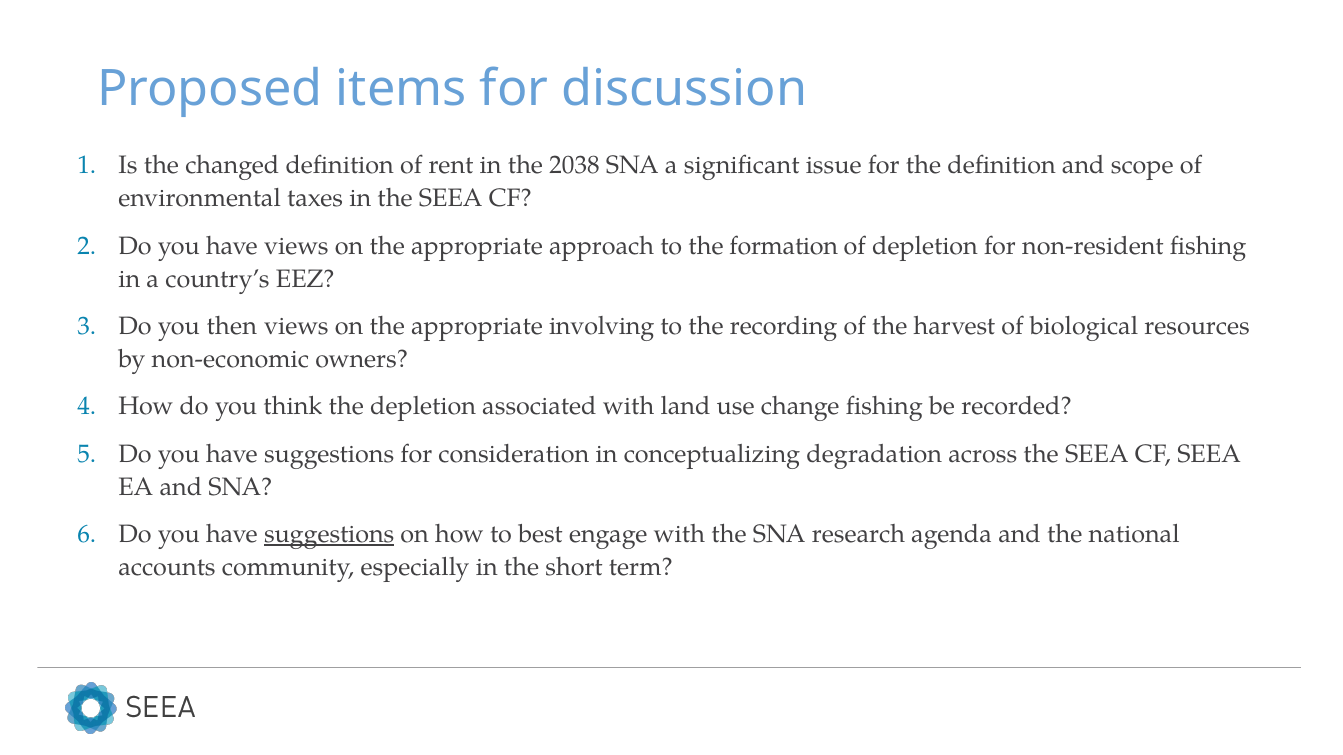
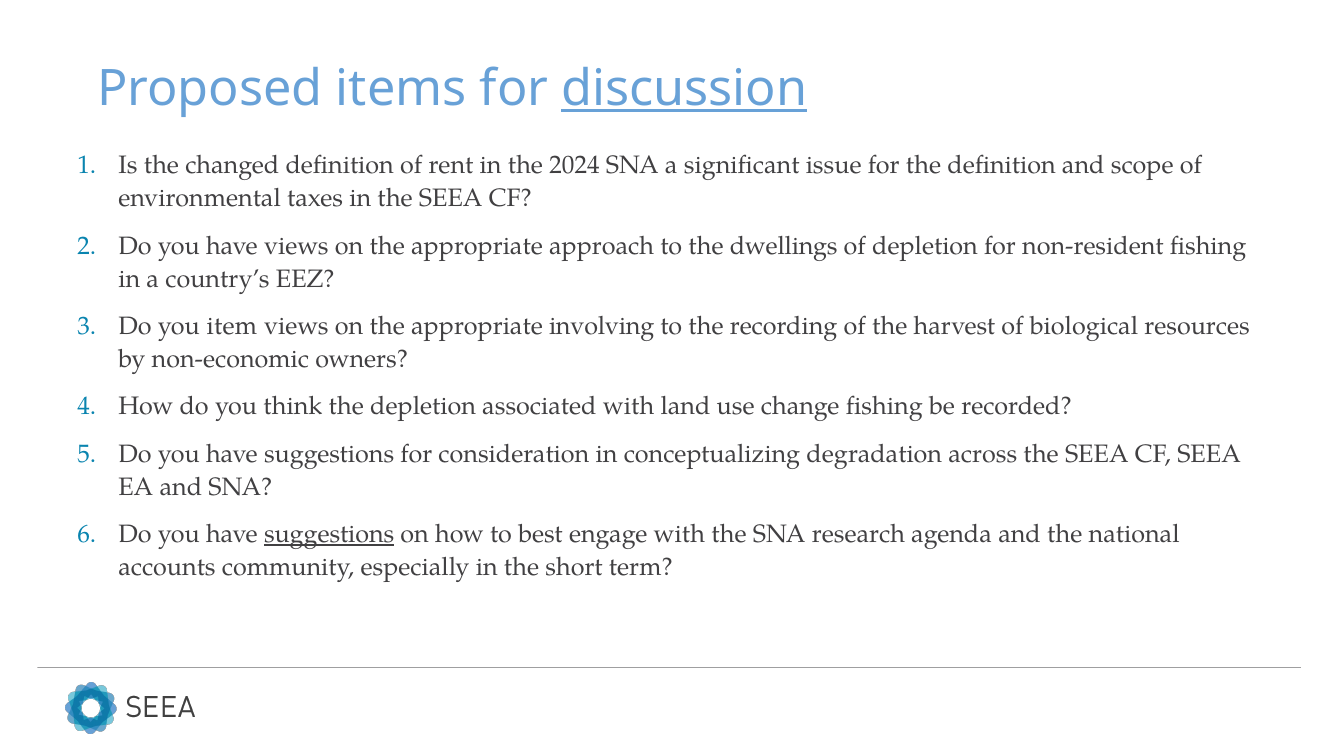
discussion underline: none -> present (684, 89)
2038: 2038 -> 2024 (575, 165)
formation: formation -> dwellings (784, 246)
then: then -> item (232, 326)
